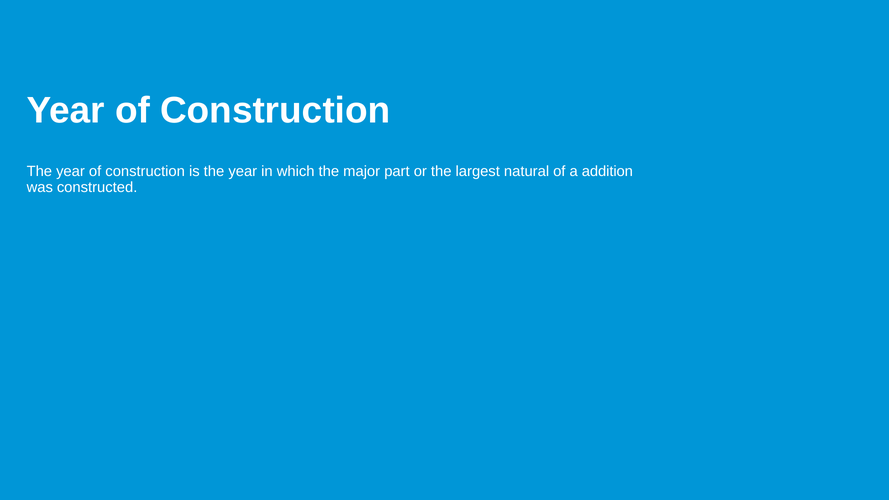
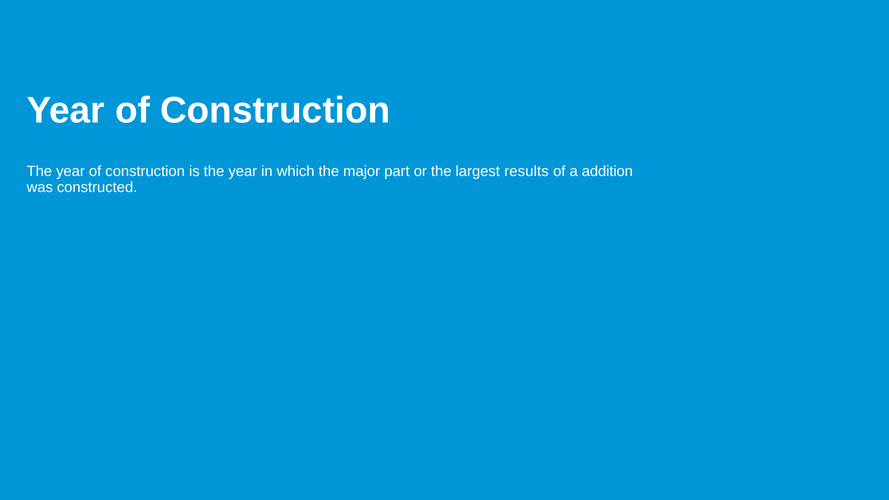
natural: natural -> results (526, 171)
